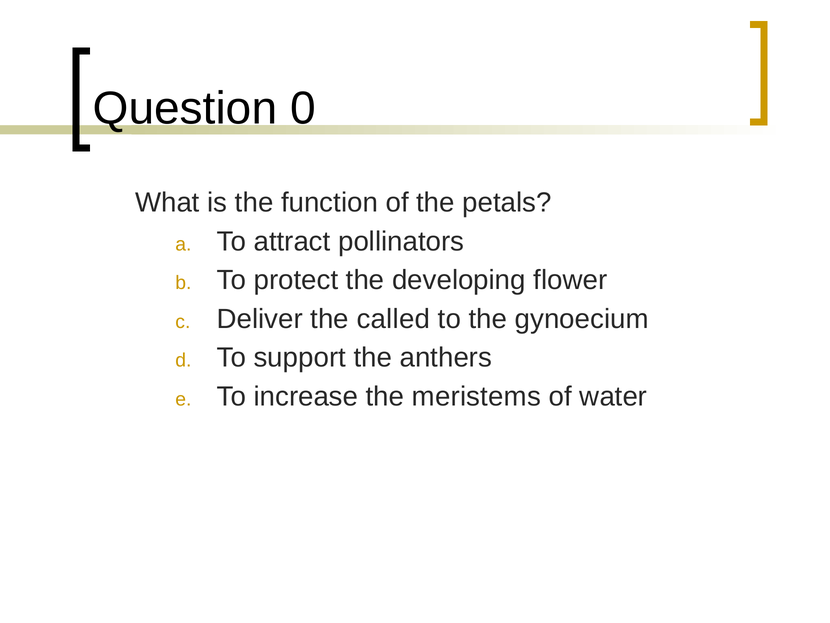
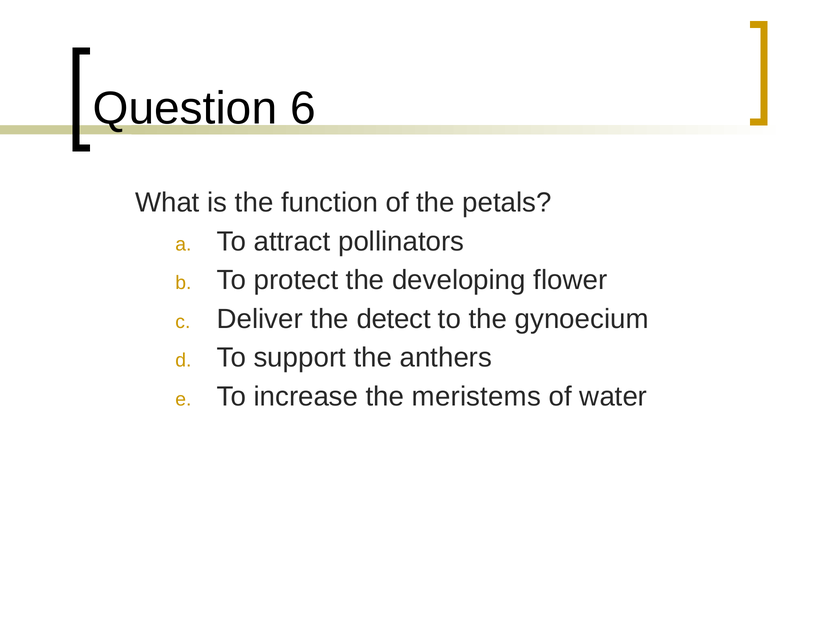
0: 0 -> 6 (303, 108)
called: called -> detect (394, 319)
